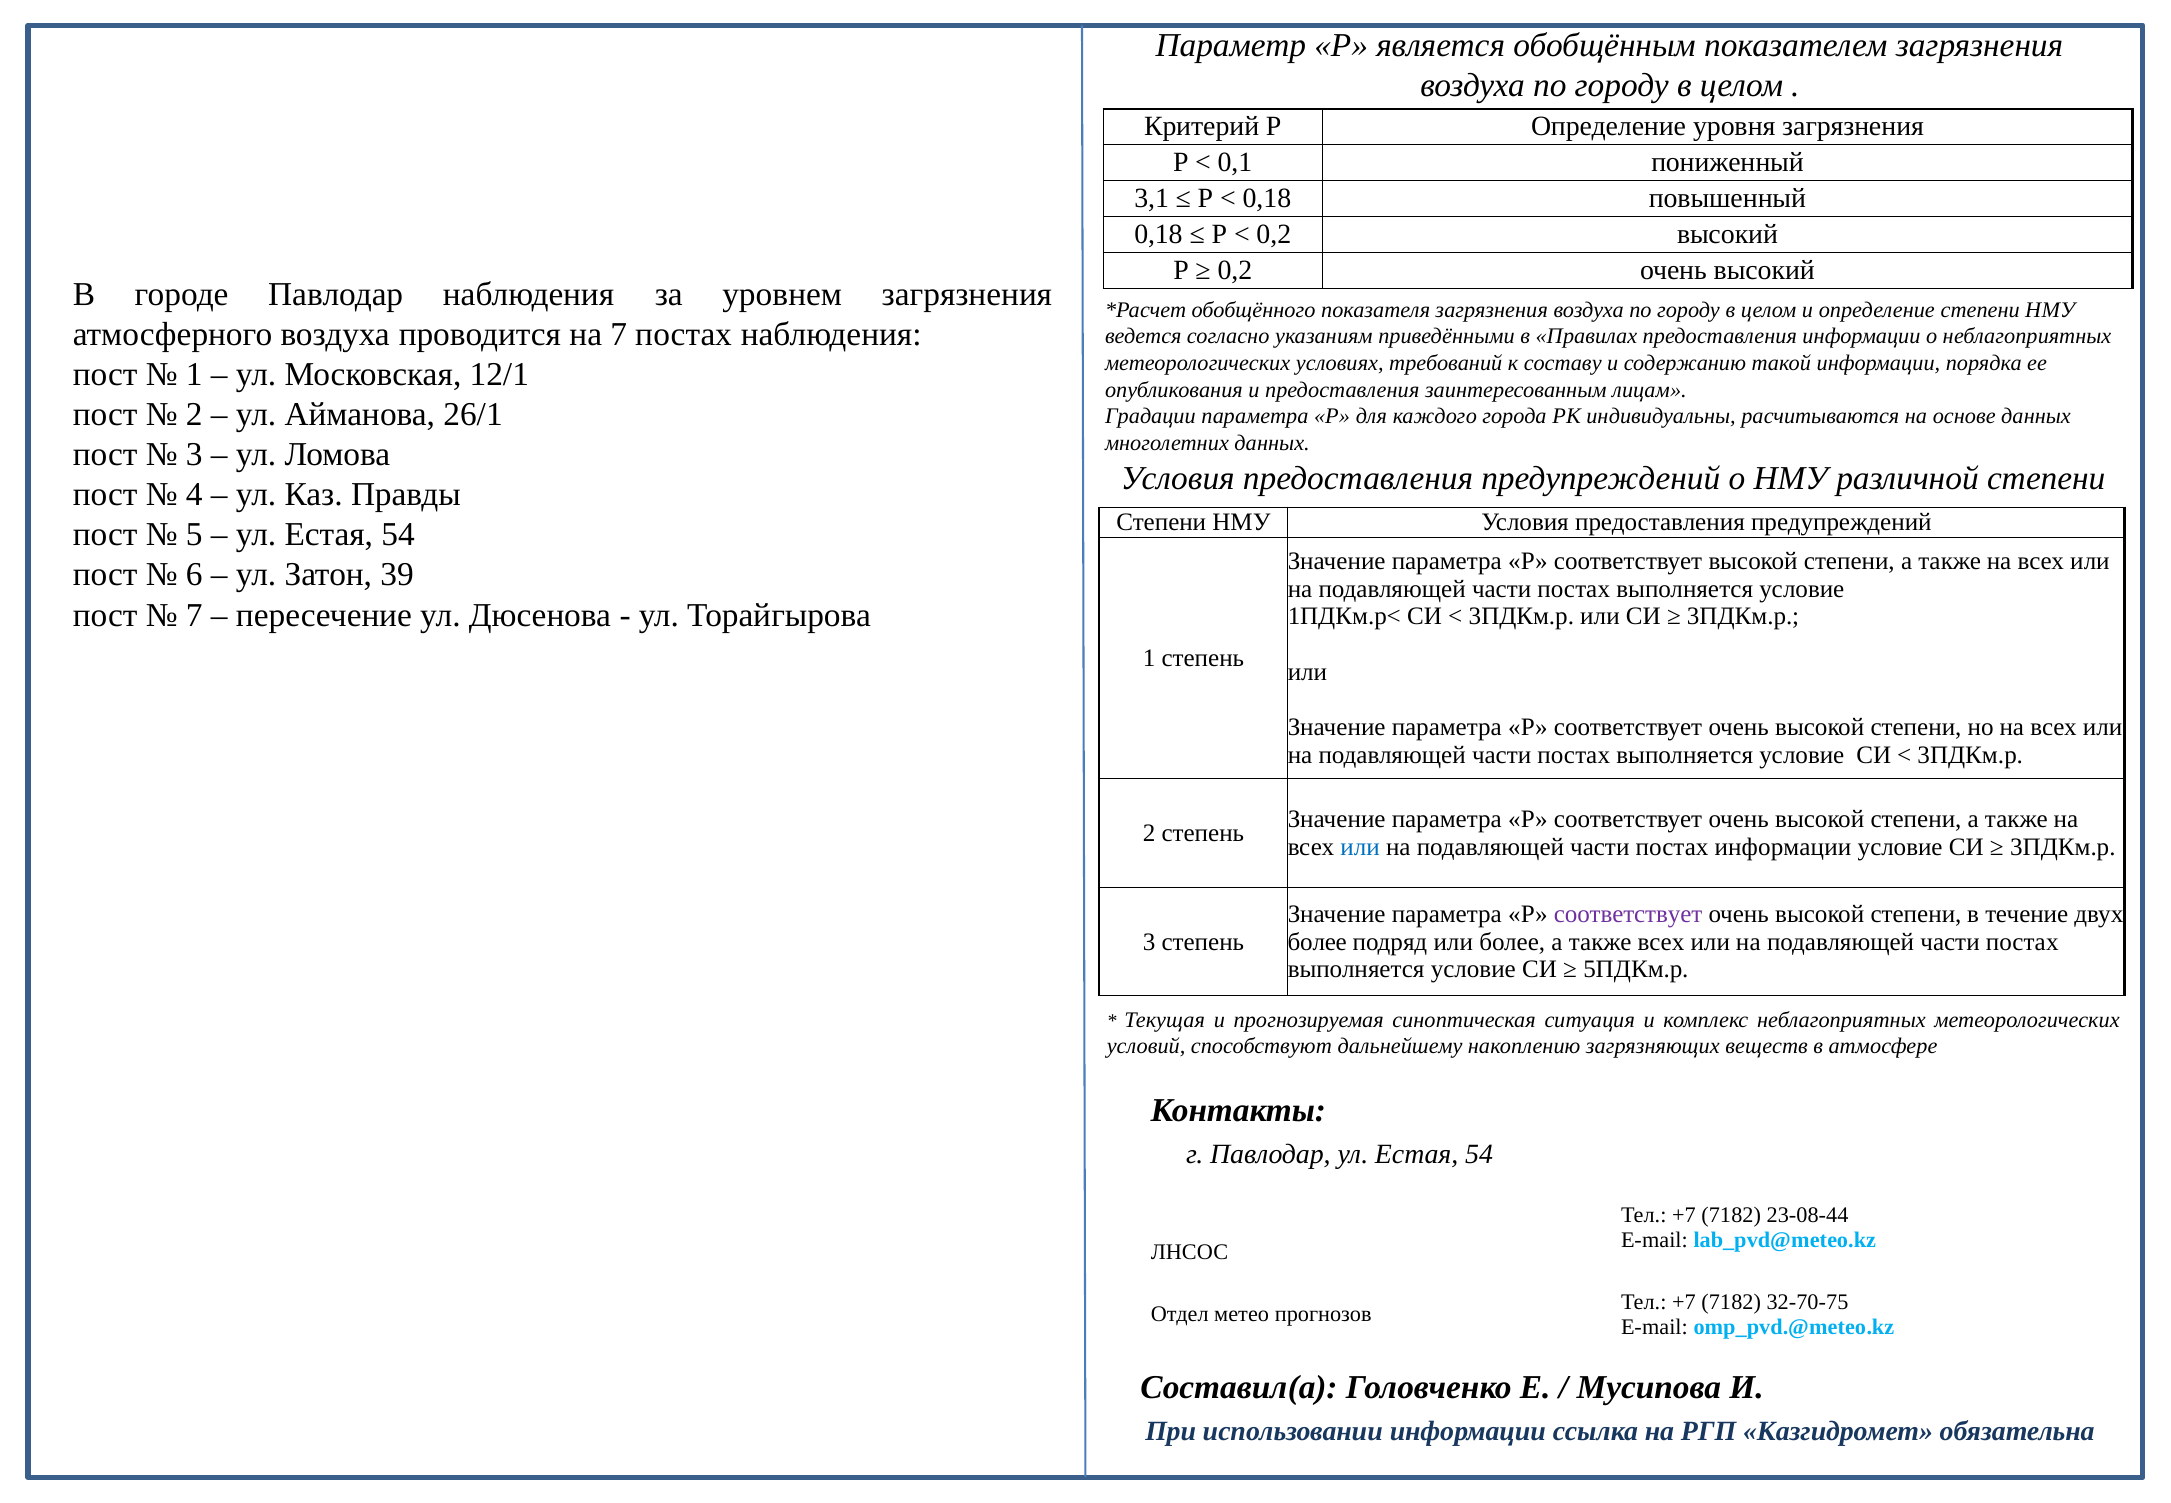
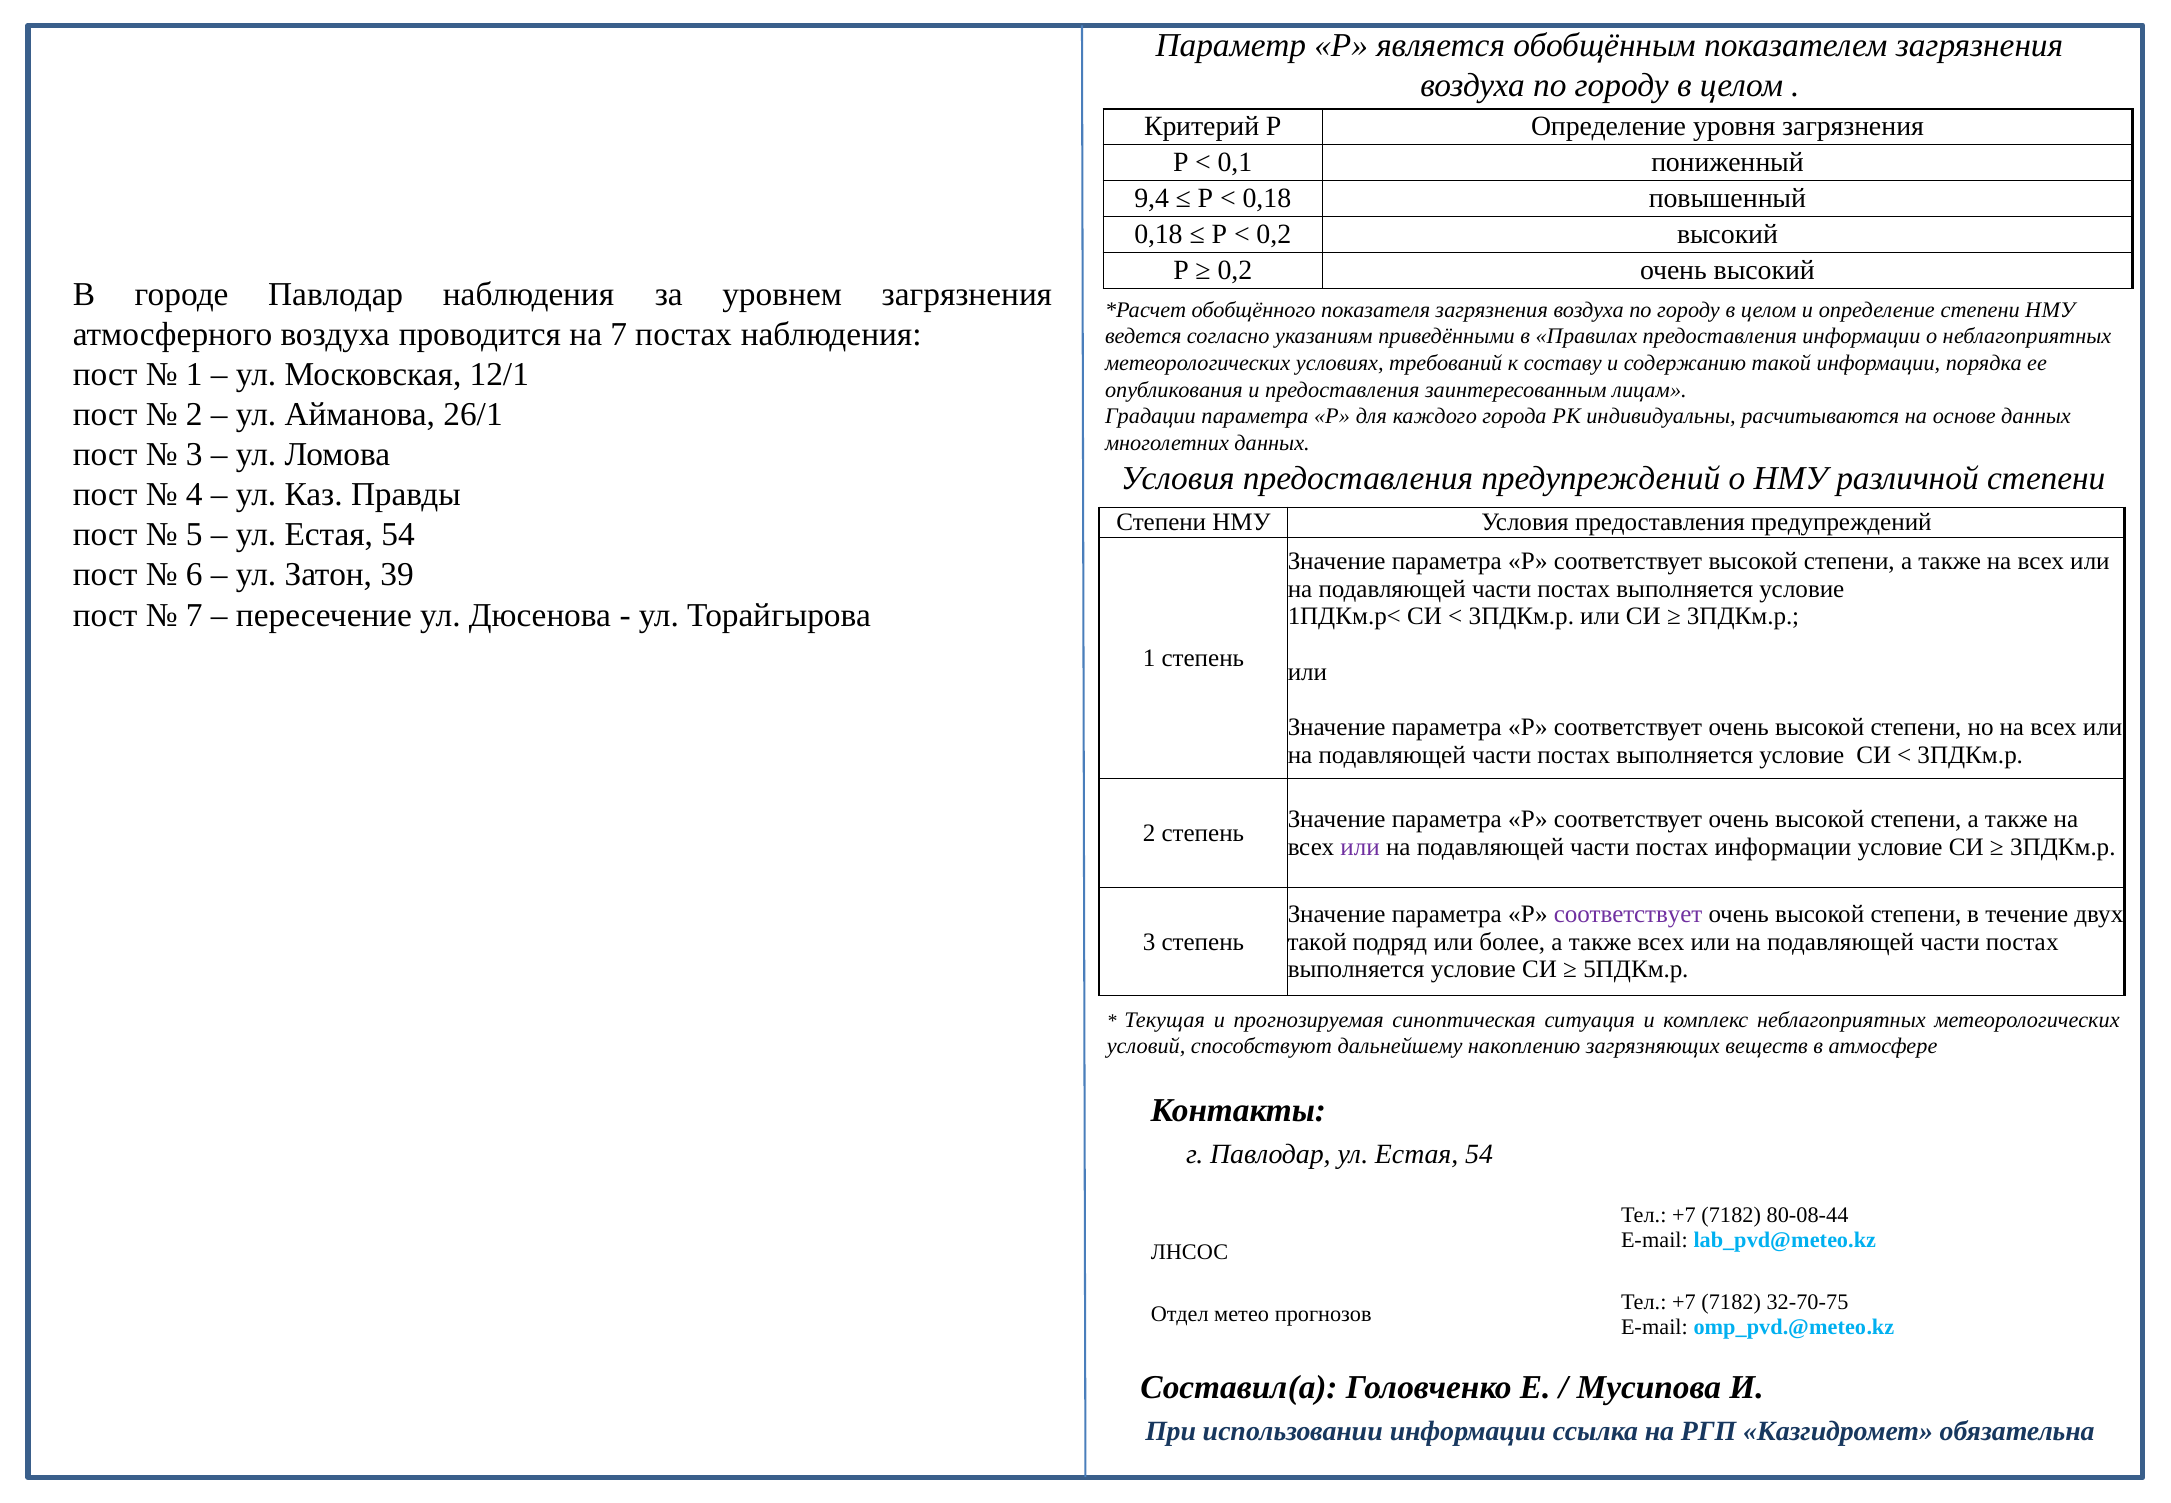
3,1: 3,1 -> 9,4 (1152, 198)
или colour: blue -> purple (1360, 847)
более: более -> такой (1317, 942)
23-08-44: 23-08-44 -> 80-08-44 (1808, 1215)
